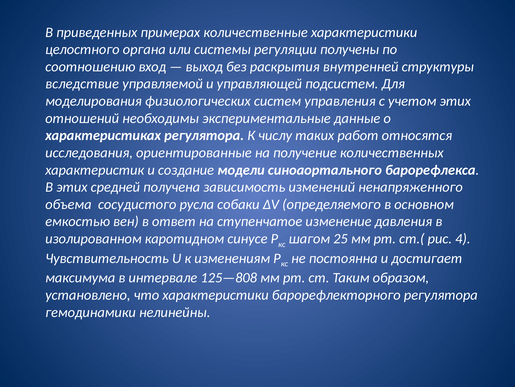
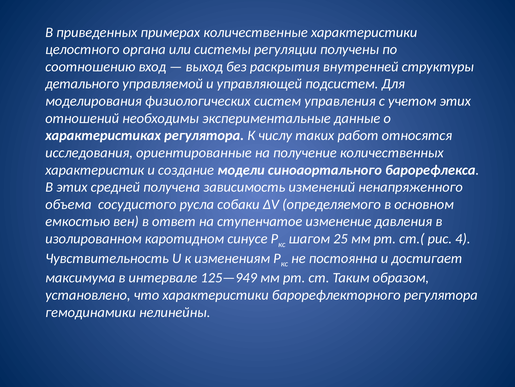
вследствие: вследствие -> детального (82, 84)
125—808: 125—808 -> 125—949 (229, 277)
